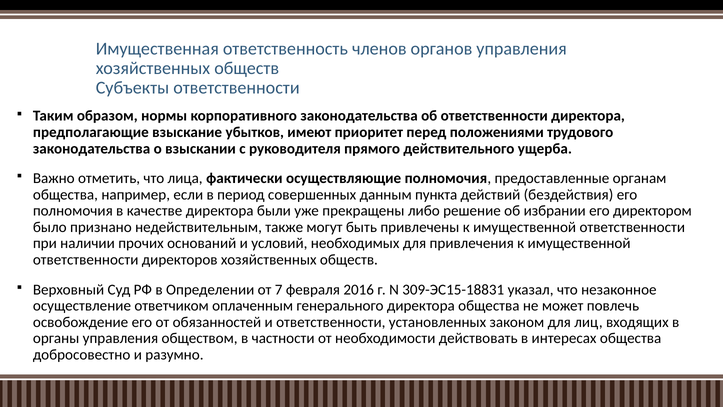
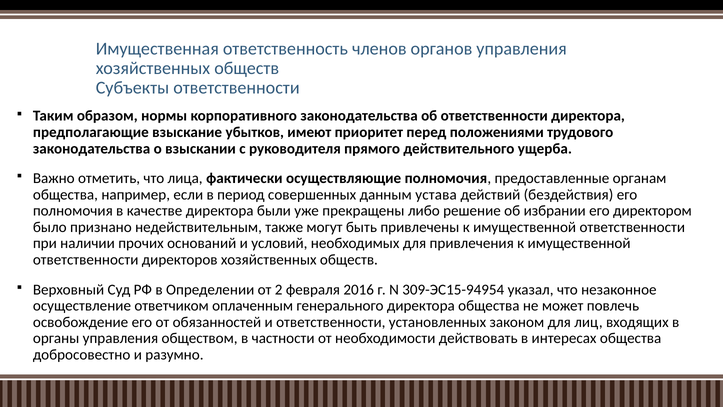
пункта: пункта -> устава (436, 195)
7: 7 -> 2 (279, 289)
309-ЭС15-18831: 309-ЭС15-18831 -> 309-ЭС15-94954 (453, 289)
